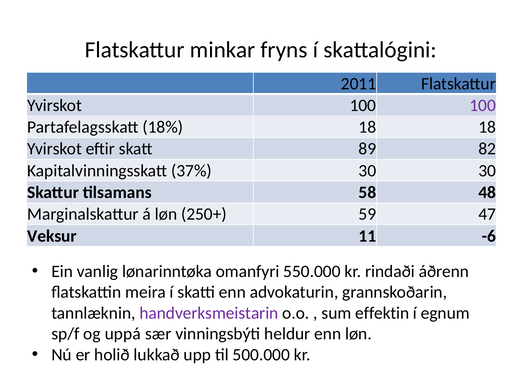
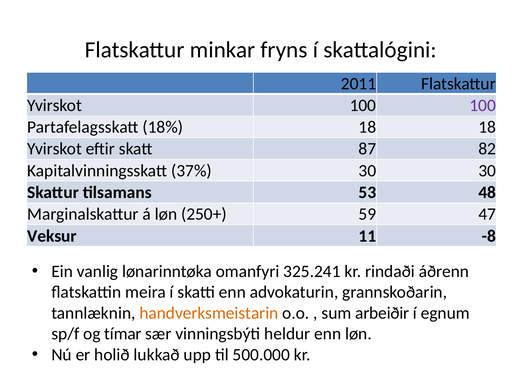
89: 89 -> 87 (367, 149)
58: 58 -> 53 (367, 193)
-6: -6 -> -8 (489, 236)
550.000: 550.000 -> 325.241 (312, 272)
handverksmeistarin colour: purple -> orange (209, 313)
effektin: effektin -> arbeiðir (382, 313)
uppá: uppá -> tímar (123, 334)
